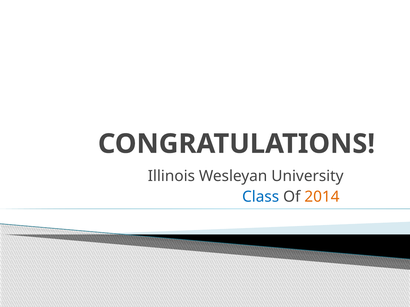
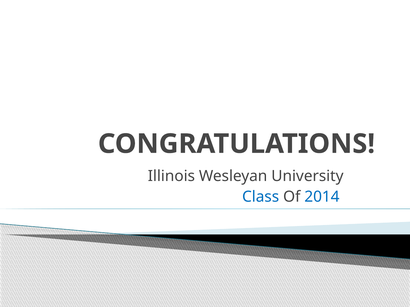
2014 colour: orange -> blue (322, 197)
